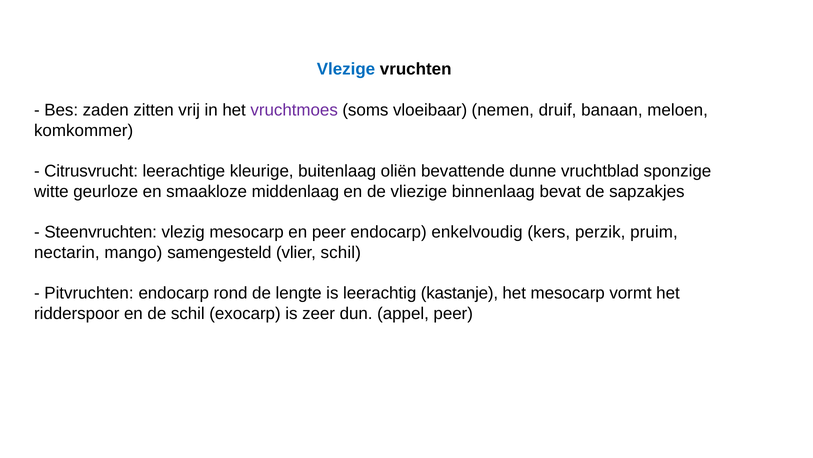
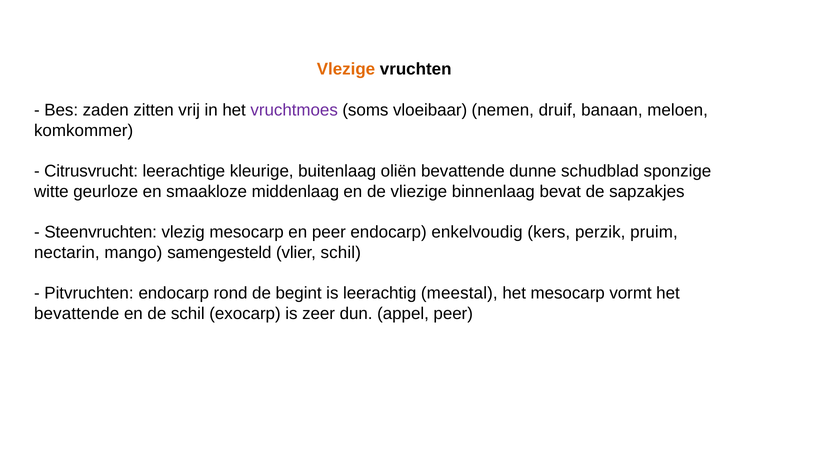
Vlezige colour: blue -> orange (346, 69)
vruchtblad: vruchtblad -> schudblad (600, 171)
lengte: lengte -> begint (299, 293)
kastanje: kastanje -> meestal (459, 293)
ridderspoor: ridderspoor -> bevattende (77, 313)
